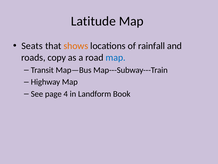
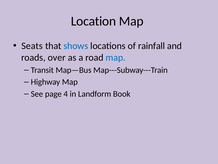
Latitude: Latitude -> Location (93, 21)
shows colour: orange -> blue (76, 46)
copy: copy -> over (57, 57)
